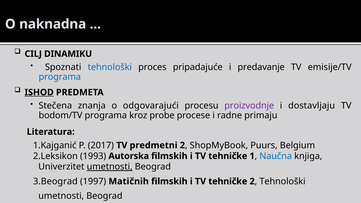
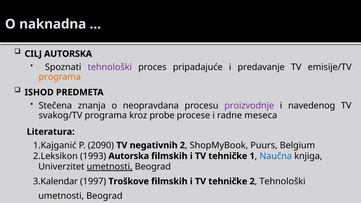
CILJ DINAMIKU: DINAMIKU -> AUTORSKA (68, 54)
tehnološki colour: blue -> purple (110, 67)
programa colour: blue -> orange (60, 77)
ISHOD underline: present -> none (39, 92)
odgovarajući: odgovarajući -> neopravdana (151, 106)
dostavljaju: dostavljaju -> navedenog (312, 106)
bodom/TV: bodom/TV -> svakog/TV (60, 115)
primaju: primaju -> meseca (261, 115)
2017: 2017 -> 2090 (101, 145)
predmetni: predmetni -> negativnih (154, 145)
3.Beograd: 3.Beograd -> 3.Kalendar (55, 181)
Matičnih: Matičnih -> Troškove (129, 181)
